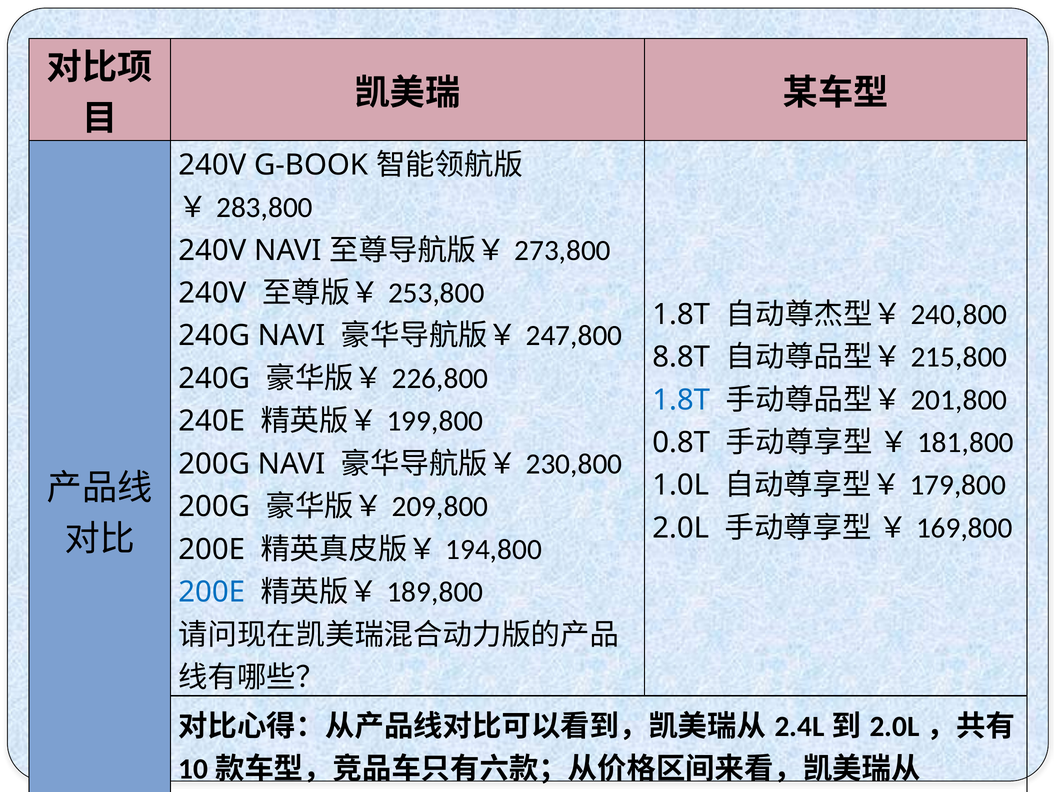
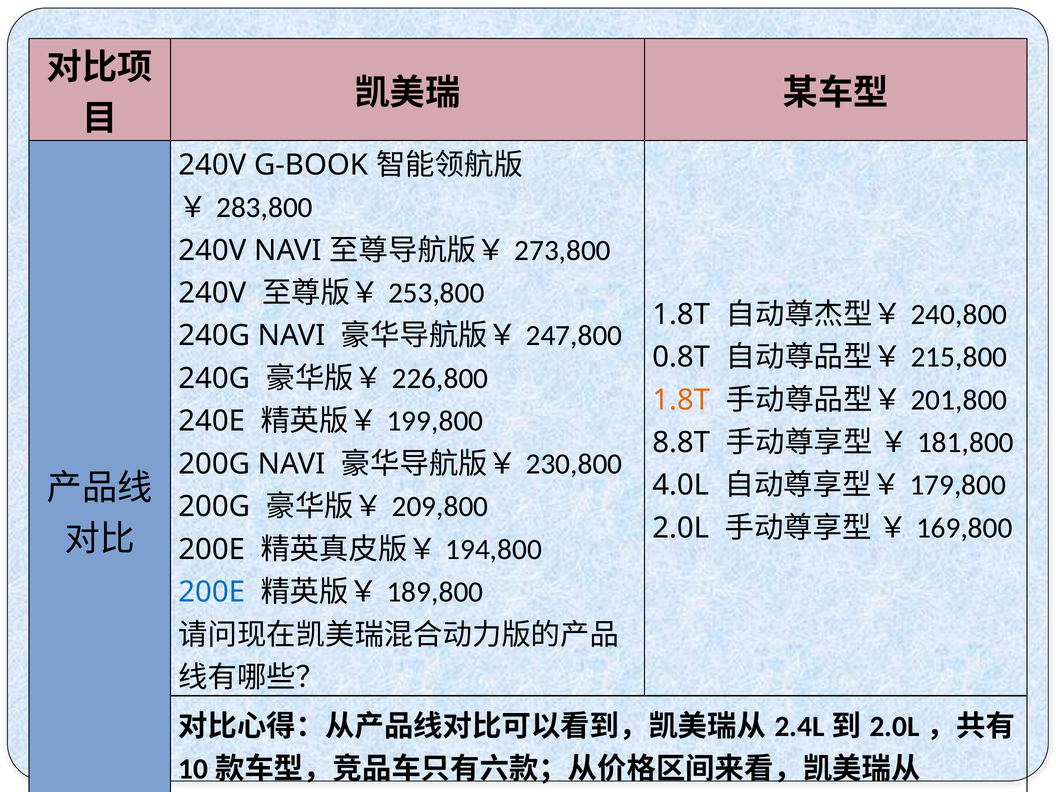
8.8T: 8.8T -> 0.8T (681, 357)
1.8T colour: blue -> orange (681, 400)
0.8T: 0.8T -> 8.8T (681, 443)
1.0L: 1.0L -> 4.0L (681, 485)
